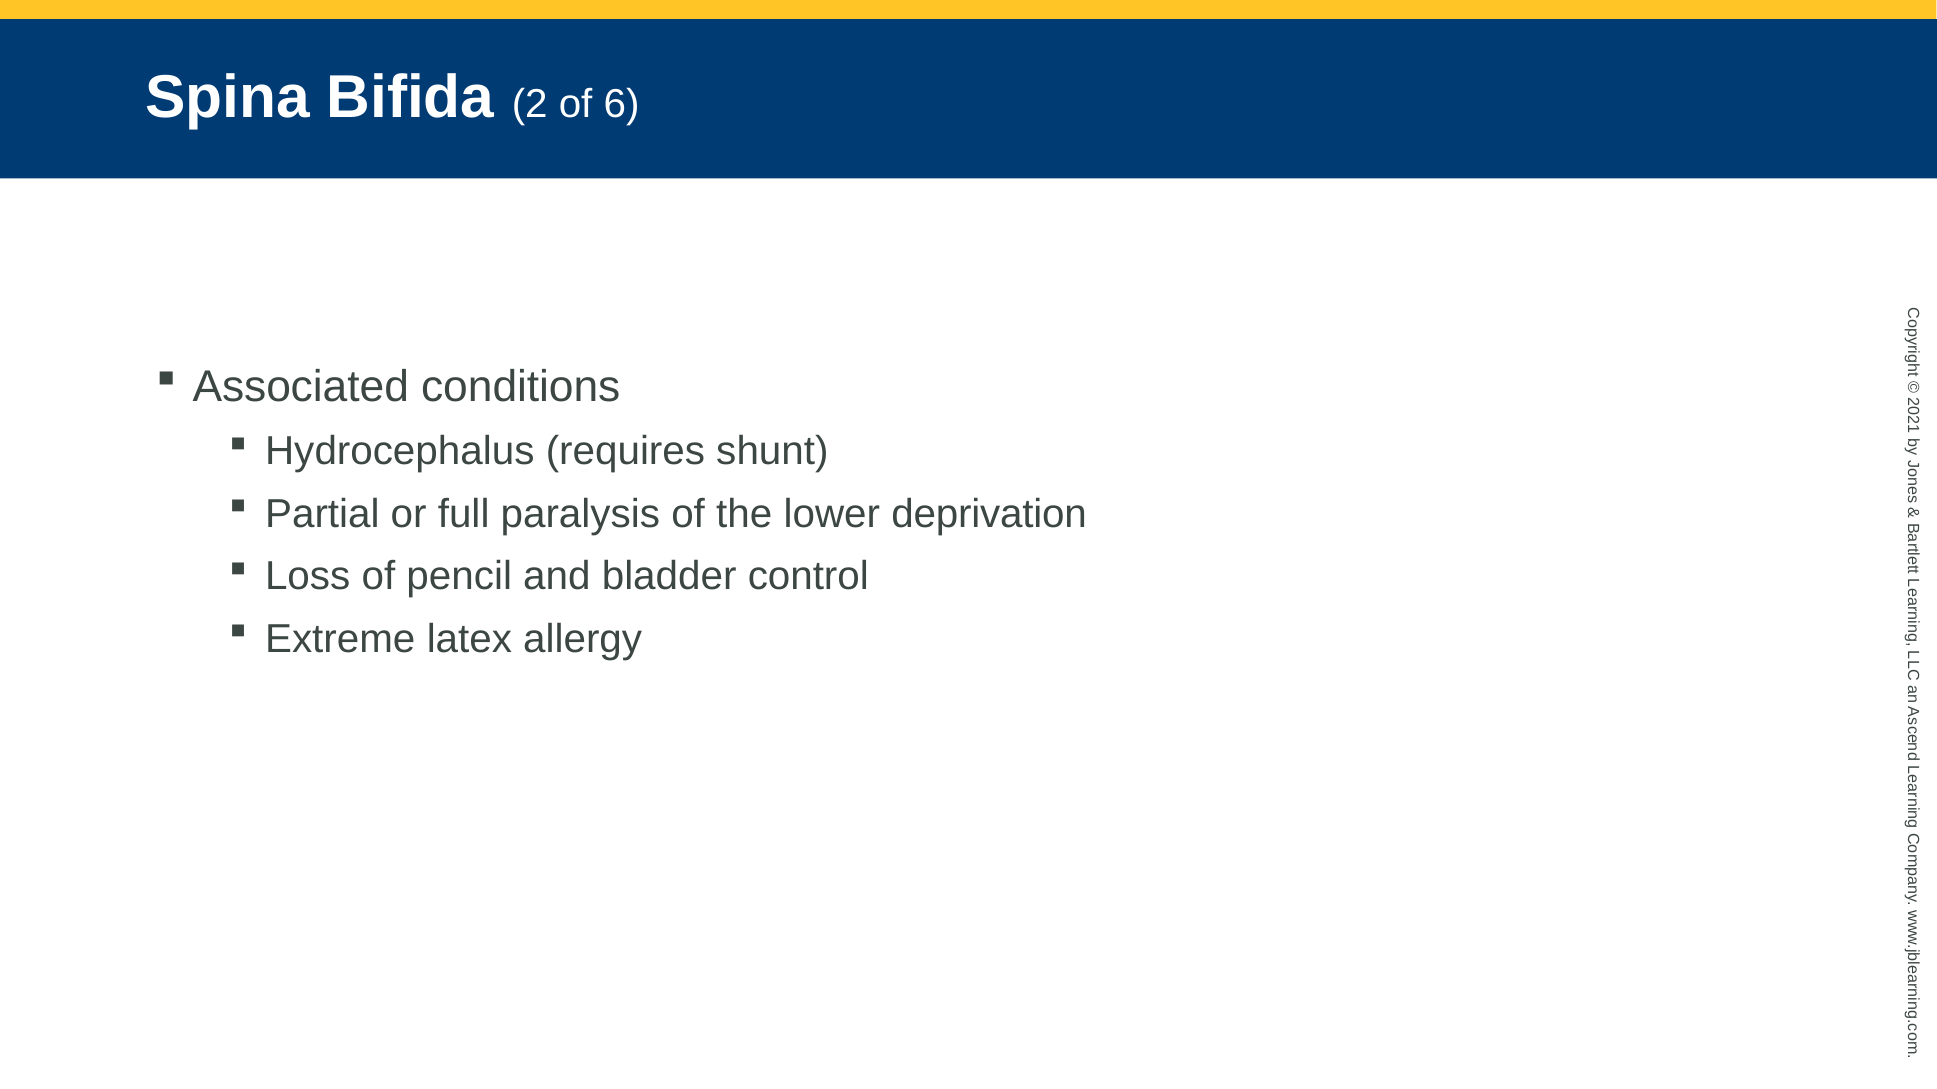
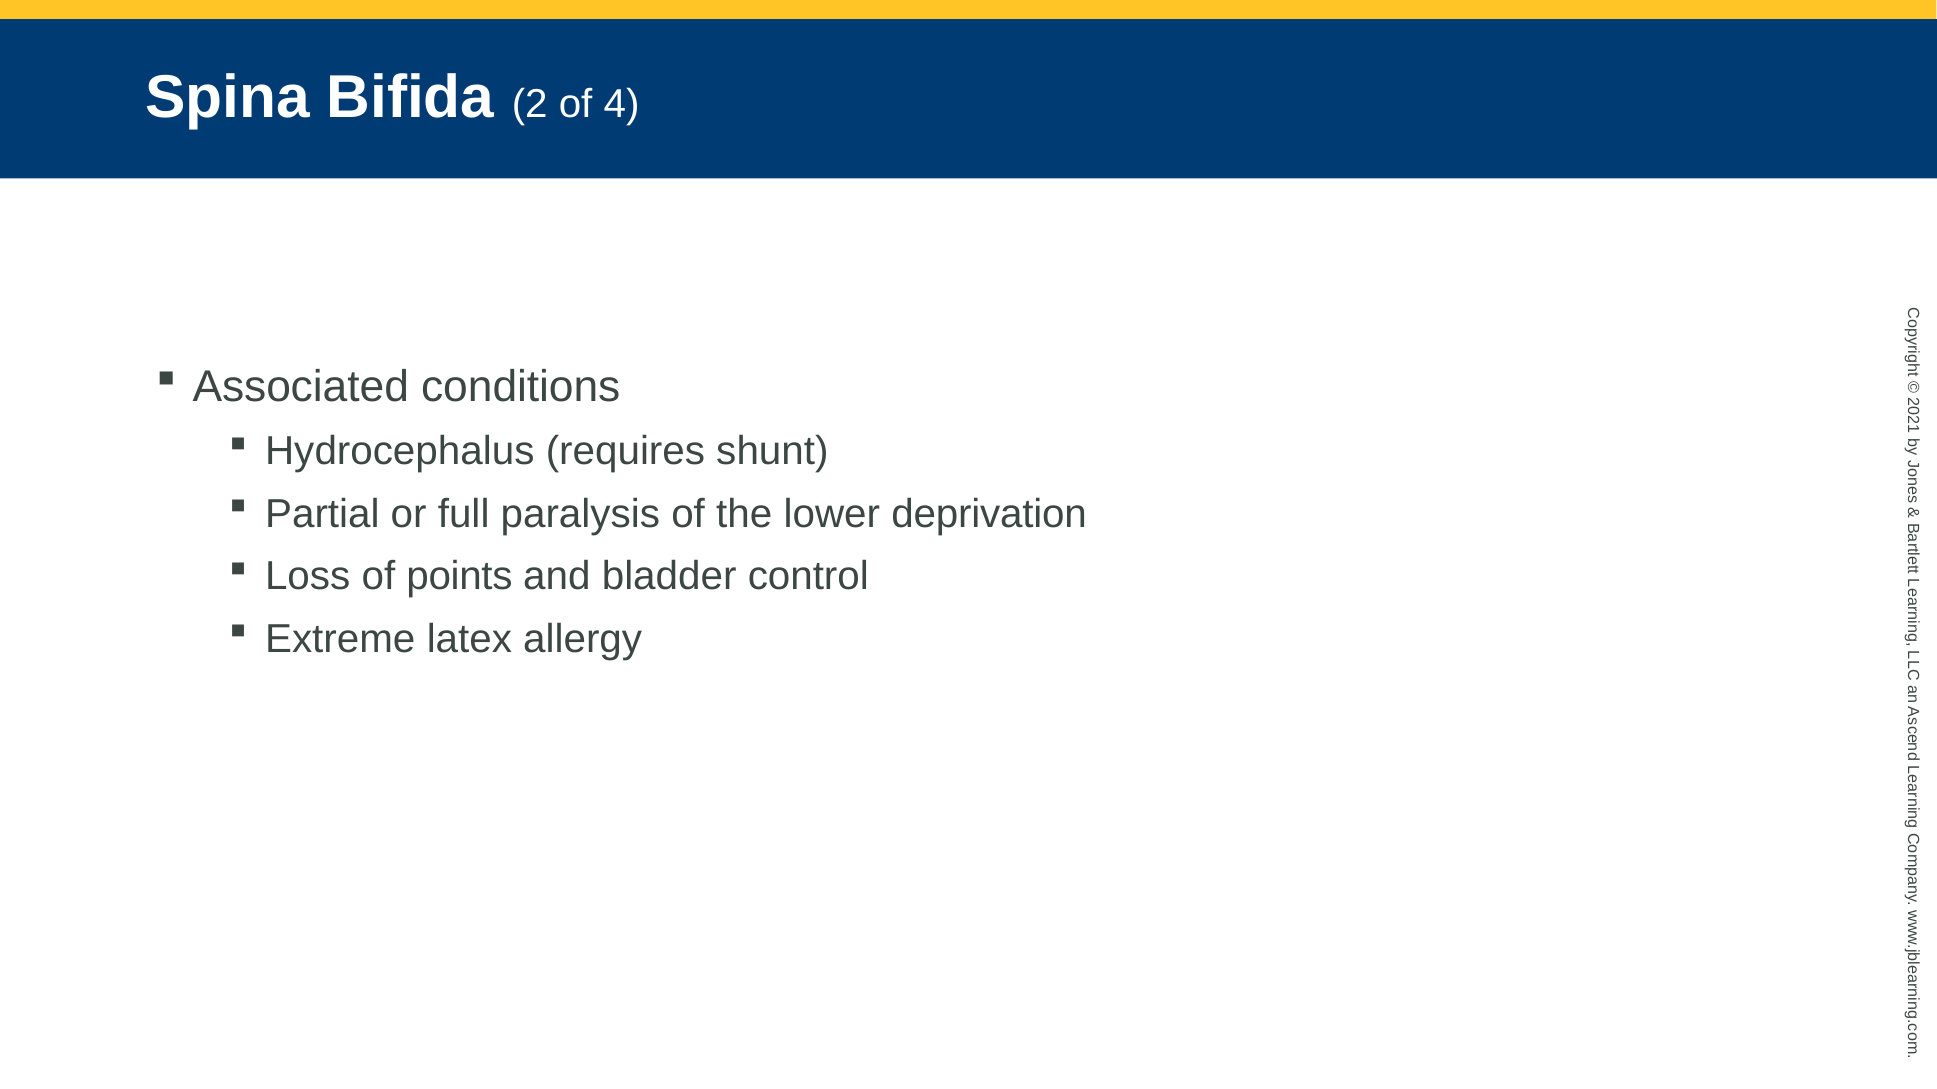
6: 6 -> 4 (622, 104)
pencil: pencil -> points (459, 577)
